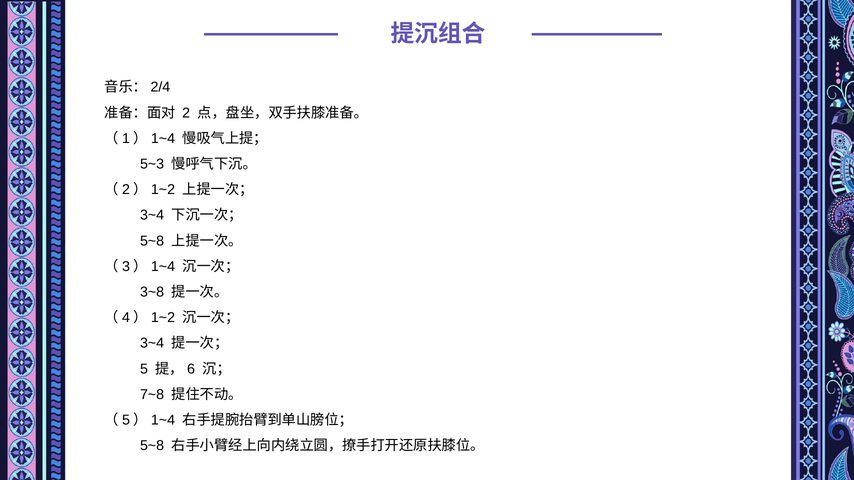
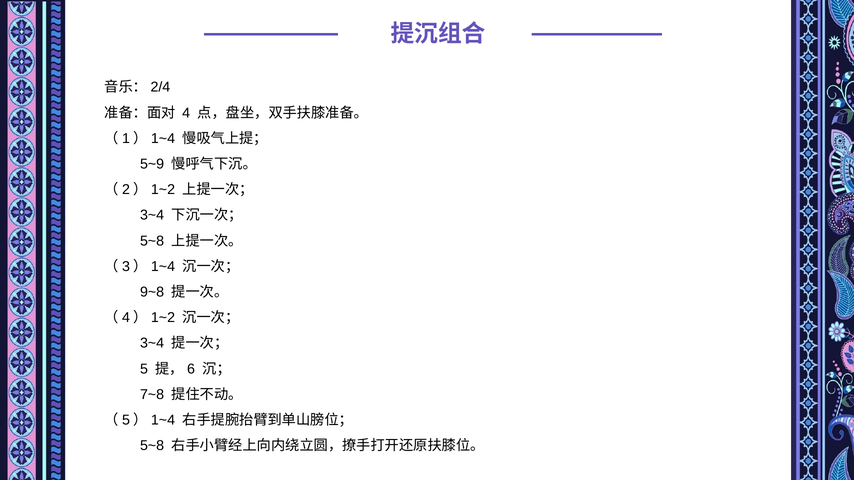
2: 2 -> 4 (186, 113)
5~3: 5~3 -> 5~9 (152, 164)
3~8: 3~8 -> 9~8 (152, 292)
